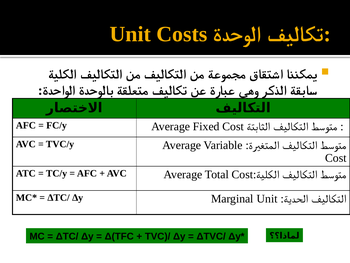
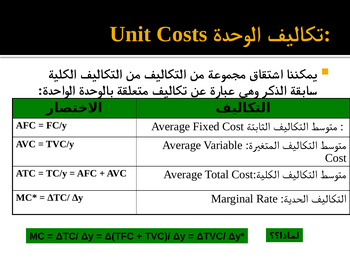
Marginal Unit: Unit -> Rate (267, 198)
